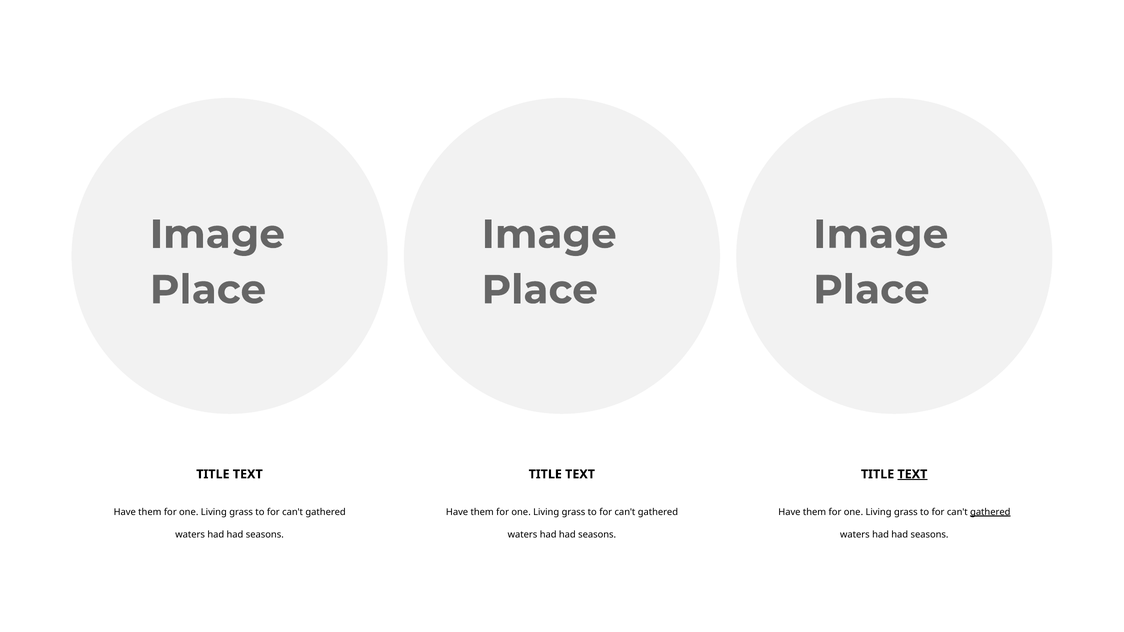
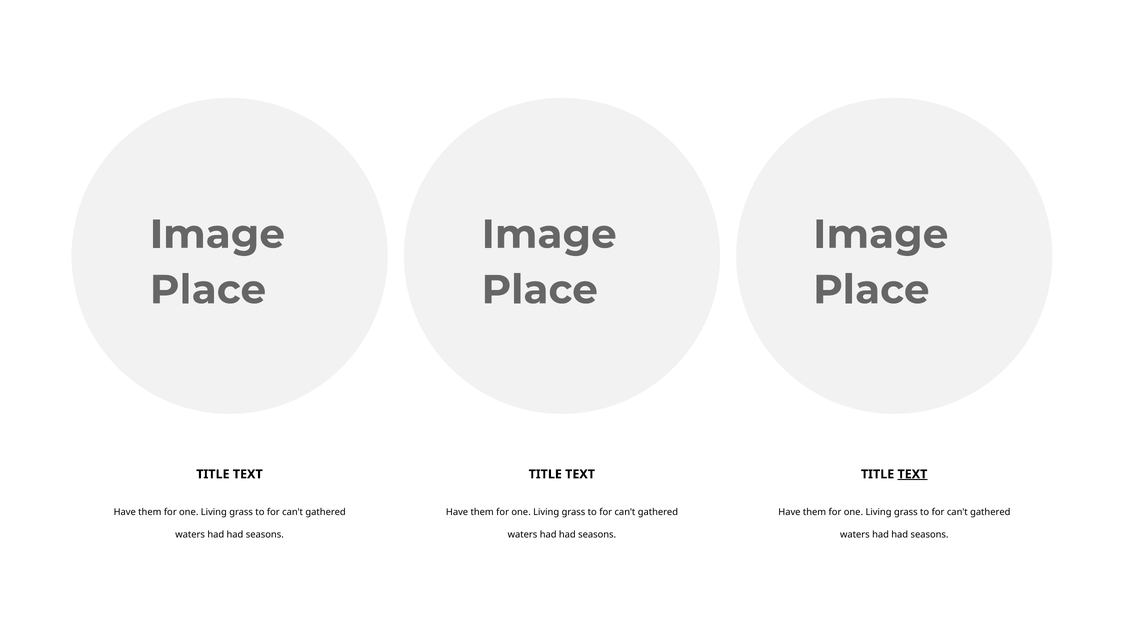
gathered underline: present -> none (990, 512)
